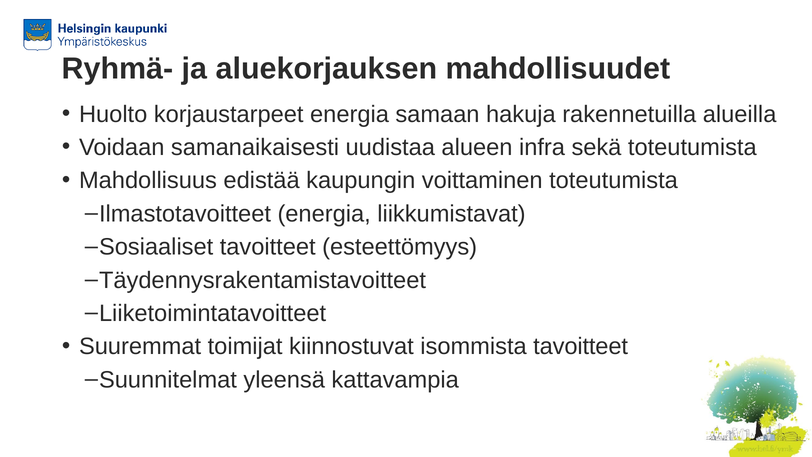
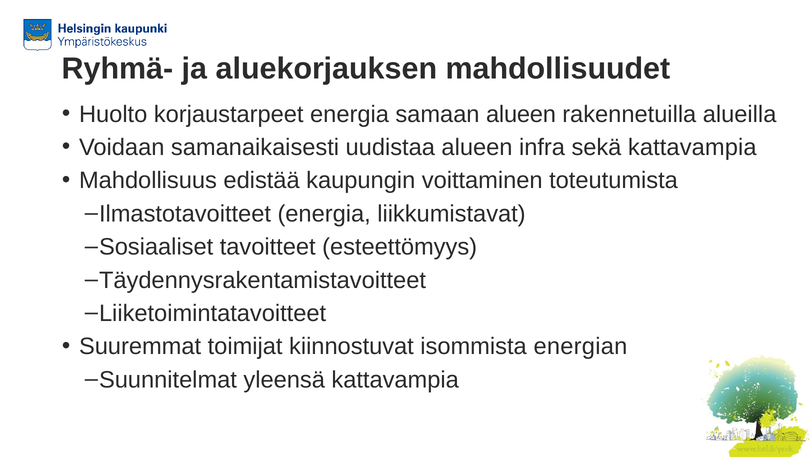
samaan hakuja: hakuja -> alueen (521, 114)
sekä toteutumista: toteutumista -> kattavampia (692, 147)
isommista tavoitteet: tavoitteet -> energian (580, 346)
